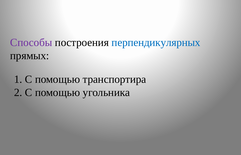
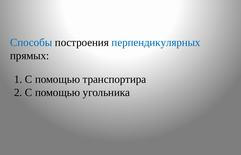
Способы colour: purple -> blue (31, 43)
